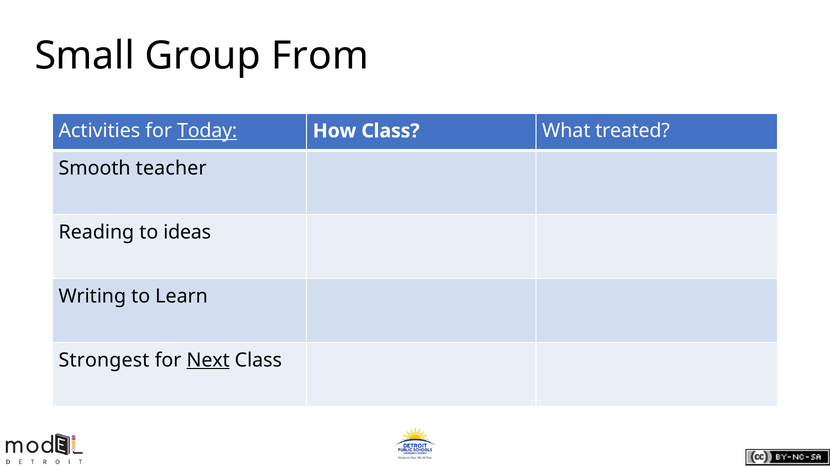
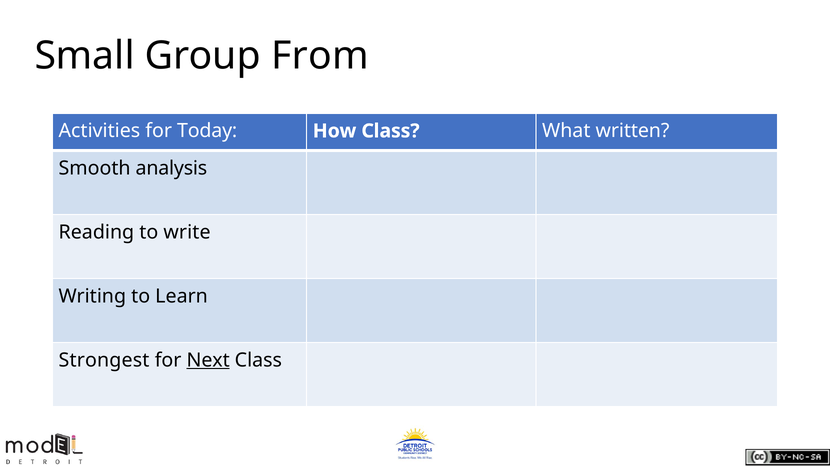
Today underline: present -> none (207, 131)
treated: treated -> written (632, 131)
teacher: teacher -> analysis (171, 168)
ideas: ideas -> write (187, 232)
